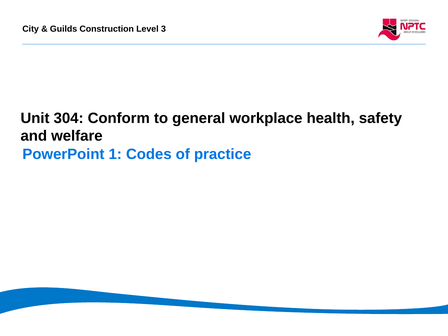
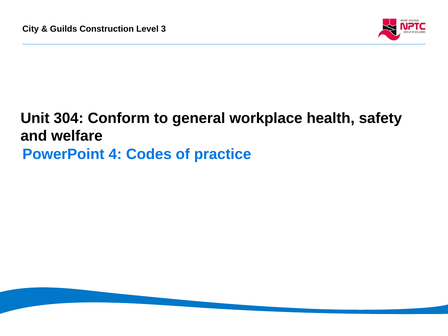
1: 1 -> 4 (115, 154)
